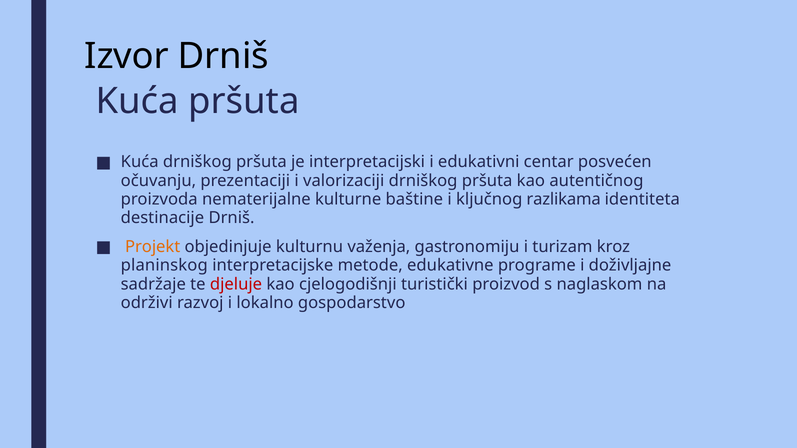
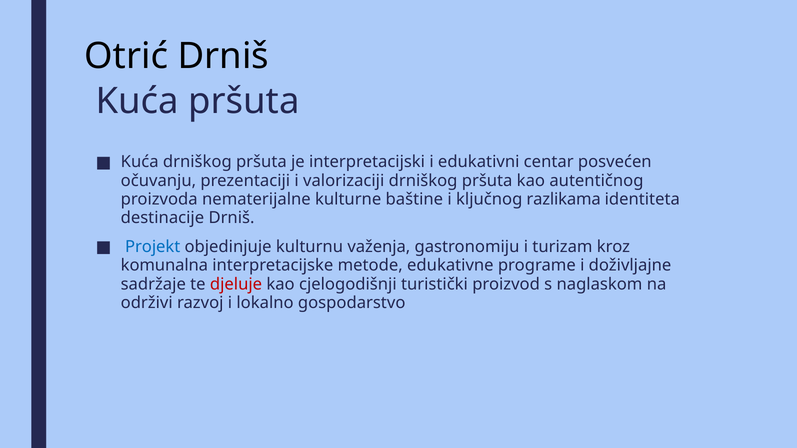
Izvor: Izvor -> Otrić (126, 56)
Projekt colour: orange -> blue (153, 247)
planinskog: planinskog -> komunalna (164, 266)
